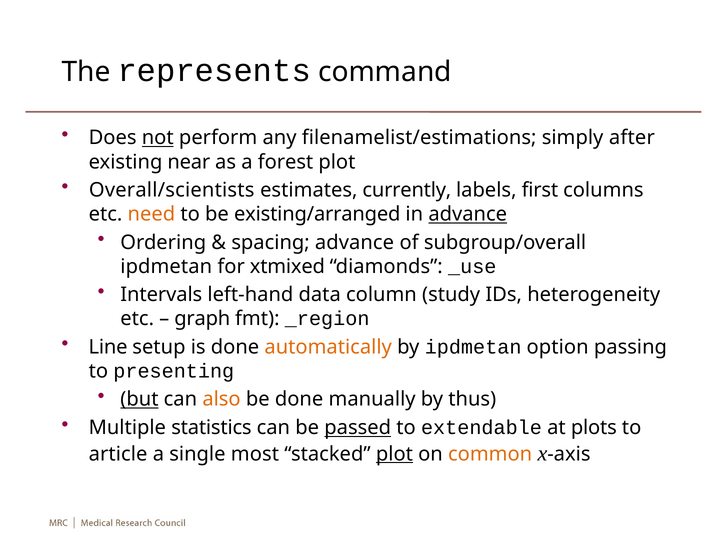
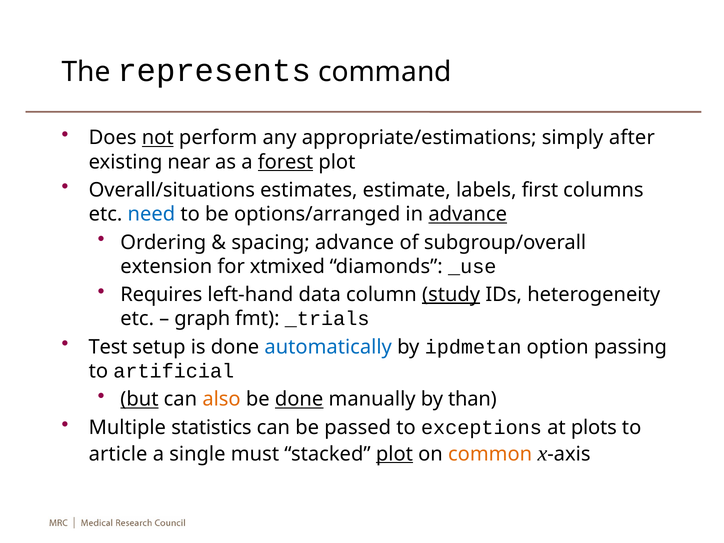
filenamelist/estimations: filenamelist/estimations -> appropriate/estimations (419, 138)
forest underline: none -> present (286, 162)
Overall/scientists: Overall/scientists -> Overall/situations (172, 190)
currently: currently -> estimate (407, 190)
need colour: orange -> blue (151, 214)
existing/arranged: existing/arranged -> options/arranged (317, 214)
ipdmetan: ipdmetan -> extension (166, 267)
Intervals: Intervals -> Requires (161, 295)
study underline: none -> present (451, 295)
_region: _region -> _trials (327, 319)
Line: Line -> Test (108, 347)
automatically colour: orange -> blue (328, 347)
presenting: presenting -> artificial (174, 371)
done underline: none -> present (299, 399)
thus: thus -> than (472, 399)
passed underline: present -> none (358, 428)
extendable: extendable -> exceptions (481, 428)
most: most -> must (255, 454)
